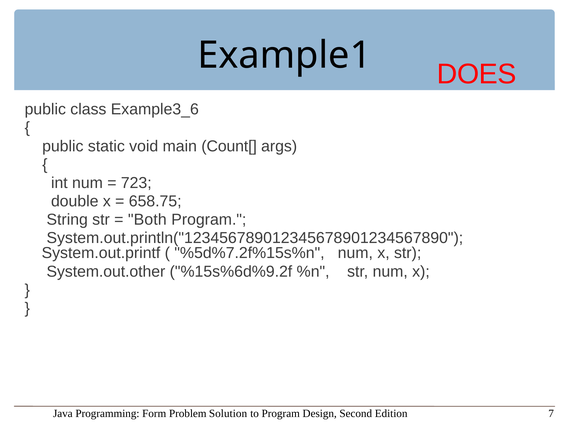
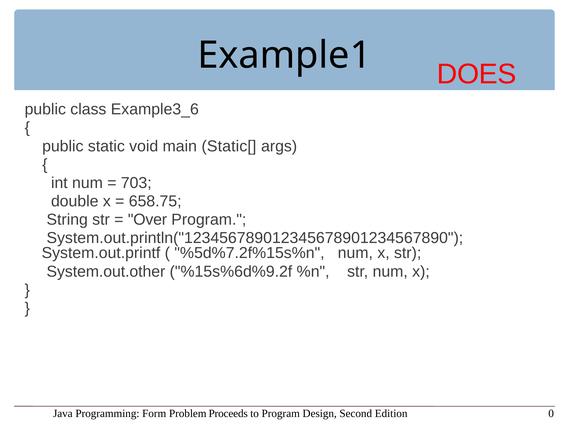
Count[: Count[ -> Static[ (229, 146)
723: 723 -> 703 (136, 183)
Both: Both -> Over (147, 219)
Solution: Solution -> Proceeds (228, 413)
7: 7 -> 0 (551, 413)
